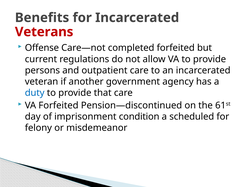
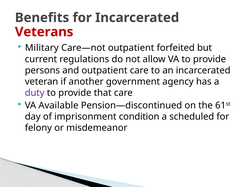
Offense: Offense -> Military (42, 48)
Care—not completed: completed -> outpatient (131, 48)
duty colour: blue -> purple (35, 93)
VA Forfeited: Forfeited -> Available (58, 105)
